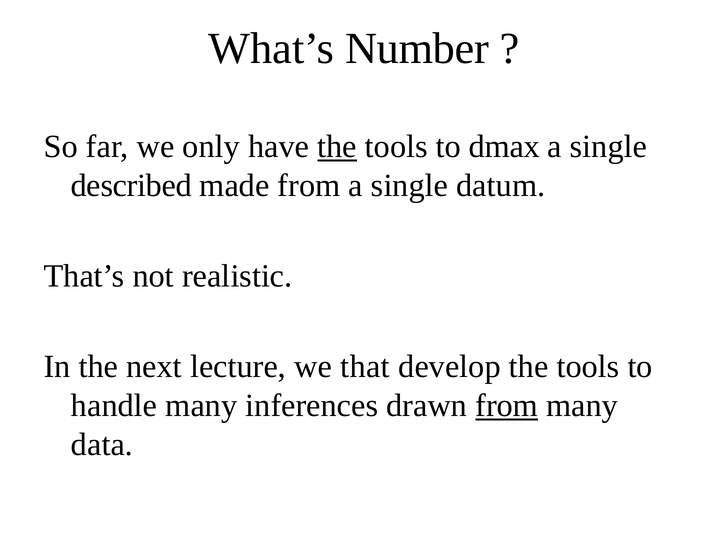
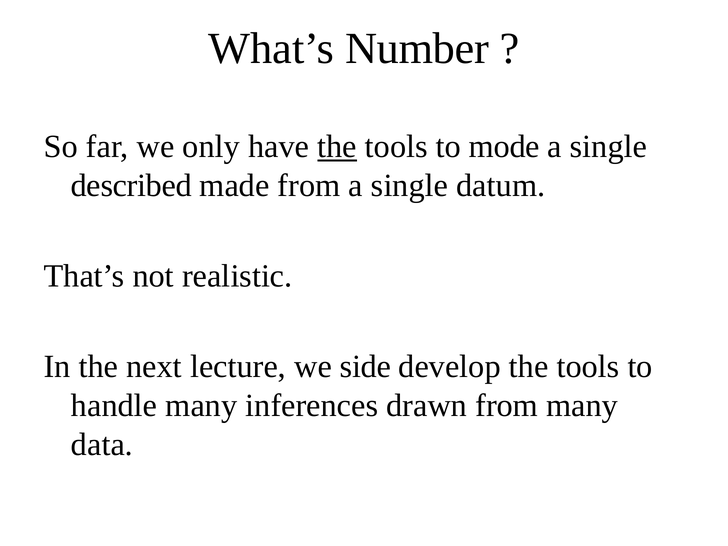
dmax: dmax -> mode (504, 147)
that: that -> side (365, 367)
from underline: present -> none (507, 406)
